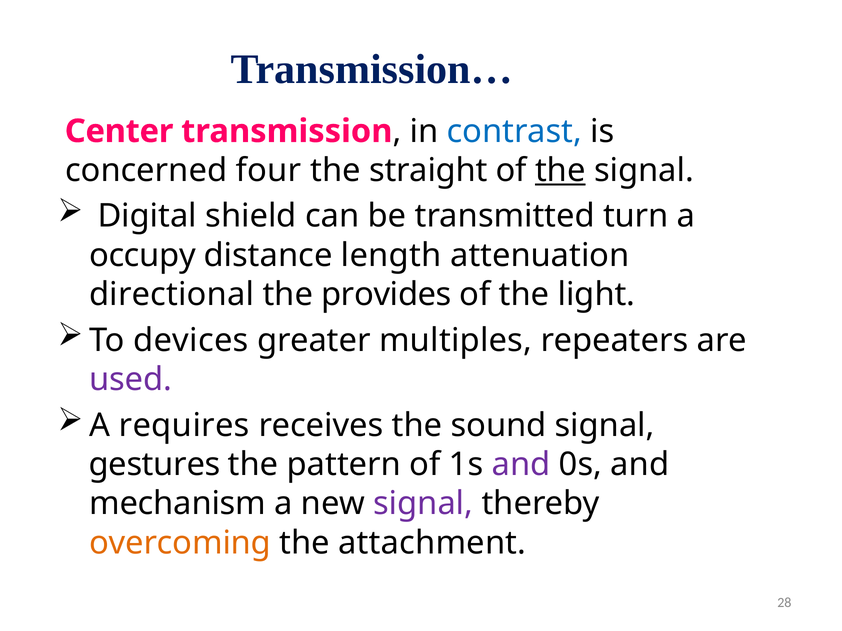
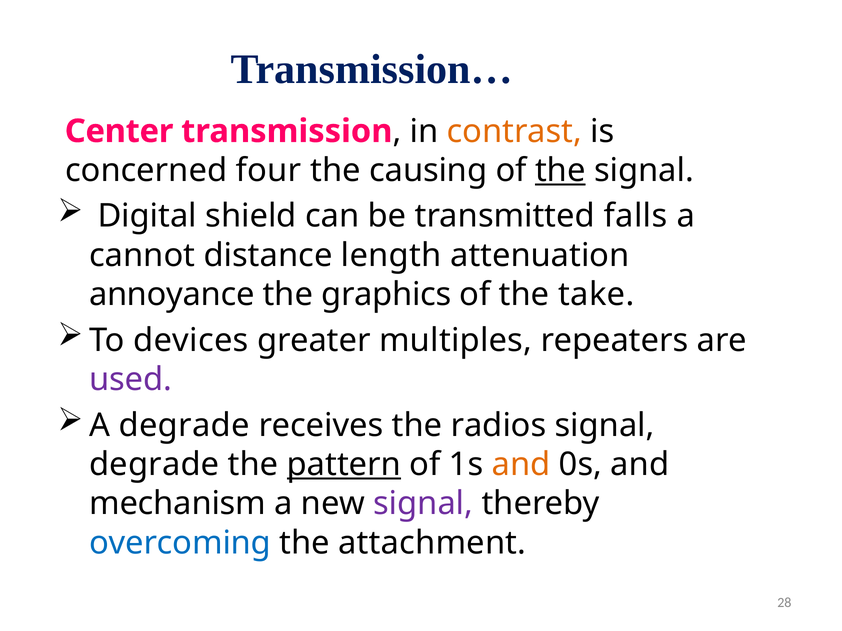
contrast colour: blue -> orange (514, 131)
straight: straight -> causing (428, 171)
turn: turn -> falls (636, 216)
occupy: occupy -> cannot (142, 256)
directional: directional -> annoyance (172, 295)
provides: provides -> graphics (386, 295)
light: light -> take (596, 295)
A requires: requires -> degrade (184, 426)
sound: sound -> radios (499, 426)
gestures: gestures -> degrade (154, 465)
pattern underline: none -> present (344, 465)
and colour: purple -> orange (521, 465)
overcoming colour: orange -> blue (180, 543)
